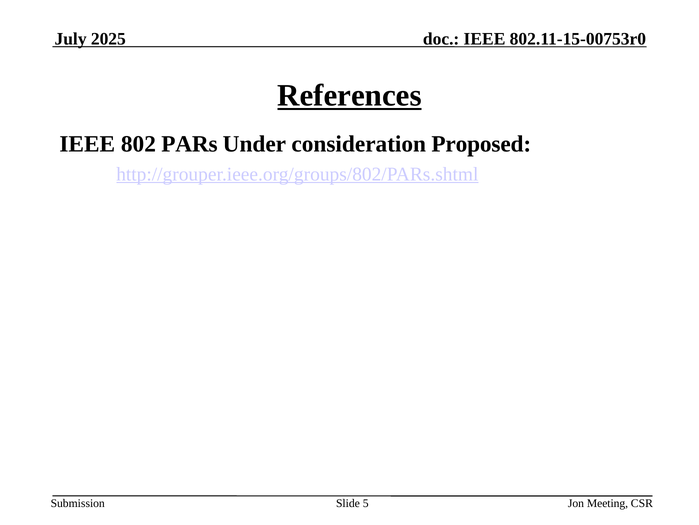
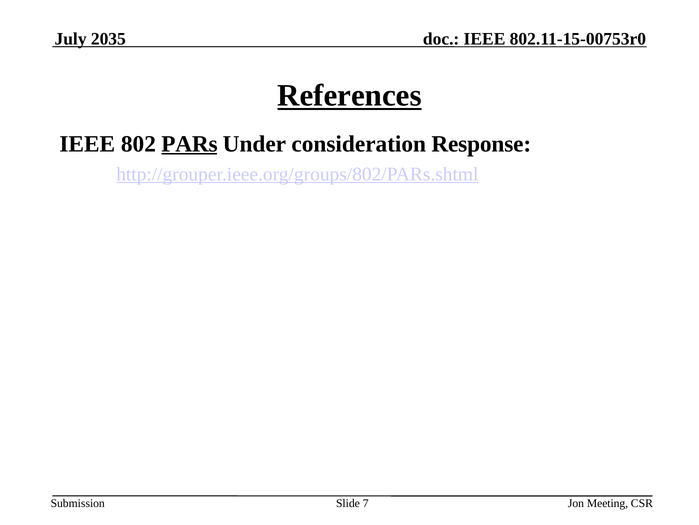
2025: 2025 -> 2035 (108, 39)
PARs underline: none -> present (189, 144)
Proposed: Proposed -> Response (481, 144)
5: 5 -> 7 (366, 503)
